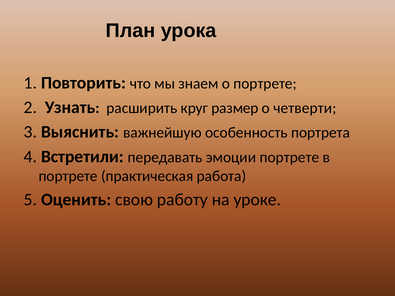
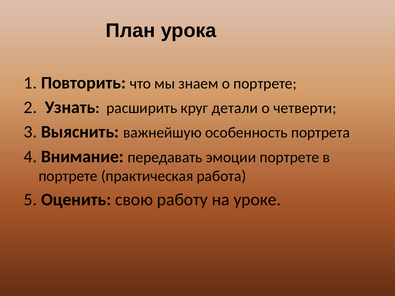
размер: размер -> детали (235, 108)
Встретили: Встретили -> Внимание (82, 157)
